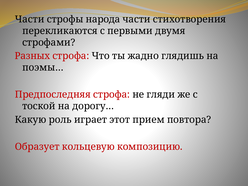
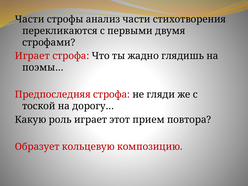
народа: народа -> анализ (103, 19)
Разных: Разных -> Играет (32, 56)
